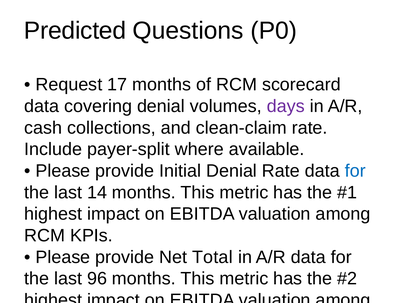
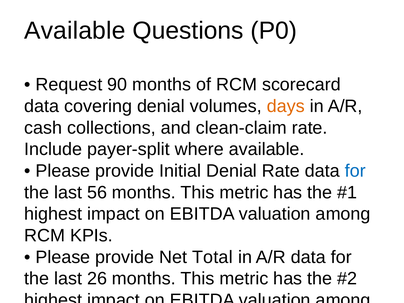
Predicted: Predicted -> Available (75, 31)
17: 17 -> 90 (117, 85)
days colour: purple -> orange (286, 106)
14: 14 -> 56 (97, 192)
96: 96 -> 26 (97, 279)
